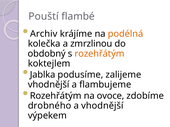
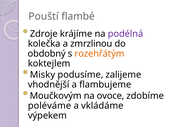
Archiv: Archiv -> Zdroje (44, 34)
podélná colour: orange -> purple (126, 34)
Jablka: Jablka -> Misky (43, 75)
Rozehřátým: Rozehřátým -> Moučkovým (56, 96)
drobného: drobného -> poléváme (50, 106)
a vhodnější: vhodnější -> vkládáme (102, 106)
